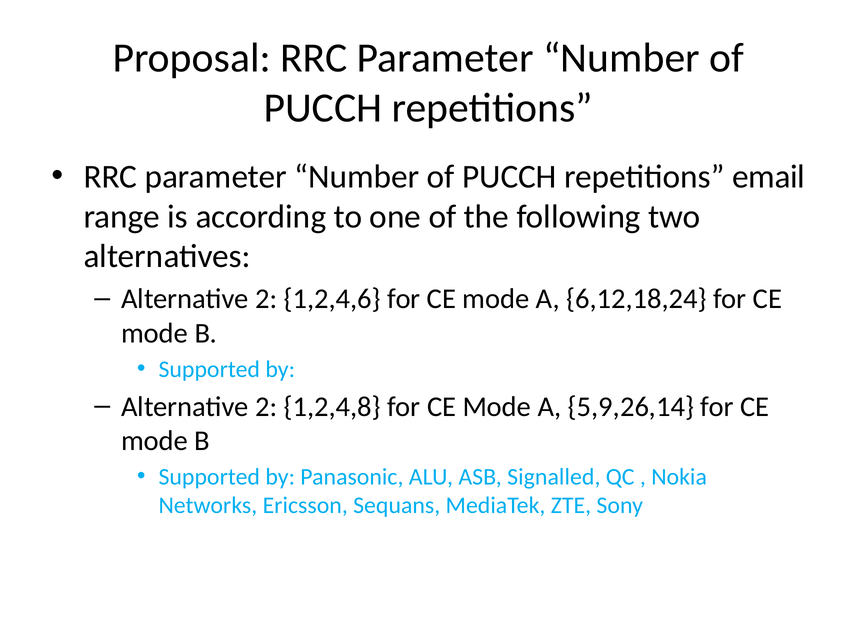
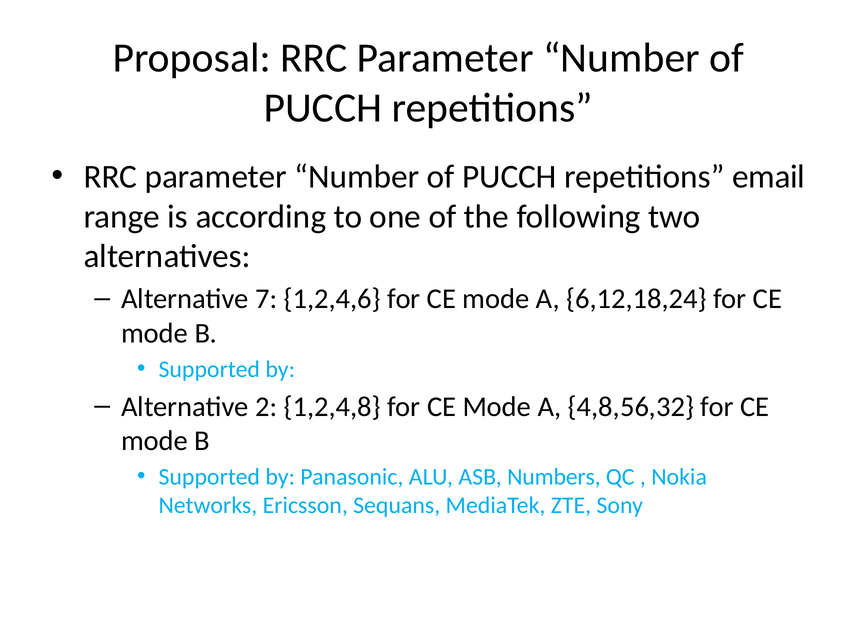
2: 2 -> 7 (266, 299)
5,9,26,14: 5,9,26,14 -> 4,8,56,32 (631, 406)
Signalled: Signalled -> Numbers (554, 477)
